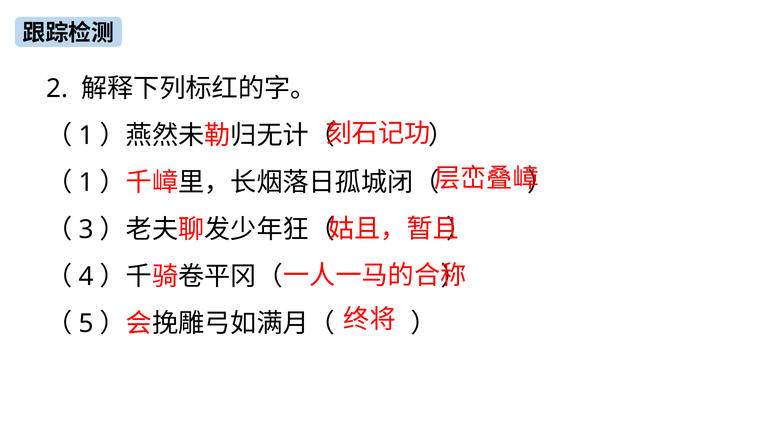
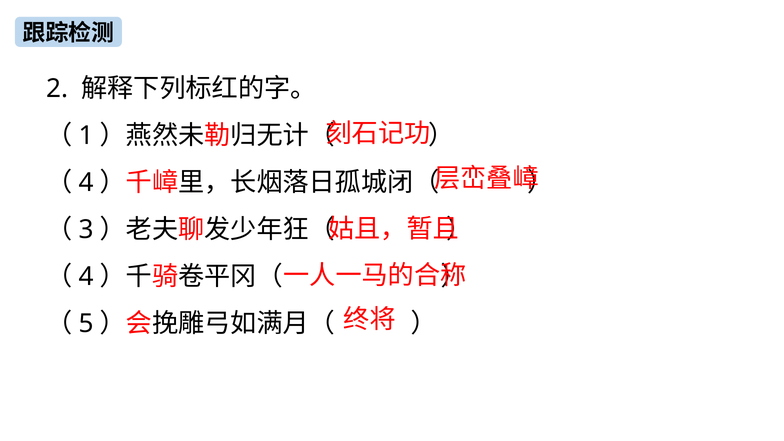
1: 1 -> 4 (86, 183)
